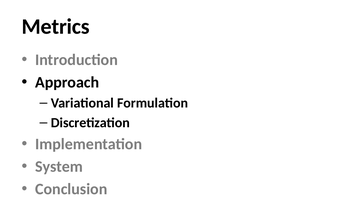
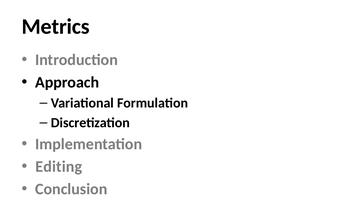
System: System -> Editing (59, 166)
